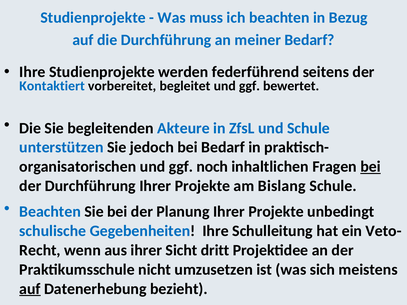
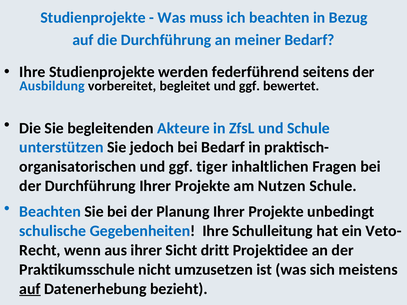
Kontaktiert: Kontaktiert -> Ausbildung (52, 86)
noch: noch -> tiger (212, 167)
bei underline: present -> none (371, 167)
Bislang: Bislang -> Nutzen (282, 186)
